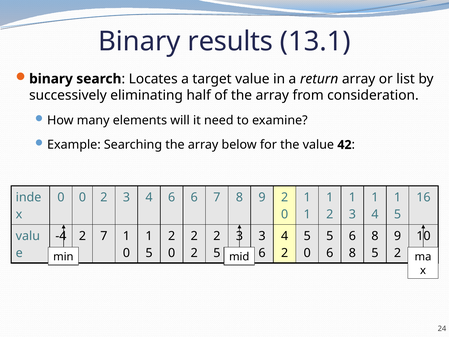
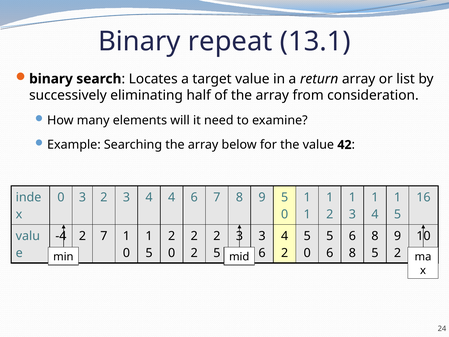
results: results -> repeat (230, 42)
0: 0 -> 3 (82, 197)
4 6: 6 -> 4 (172, 197)
8 9 2: 2 -> 5 (285, 197)
